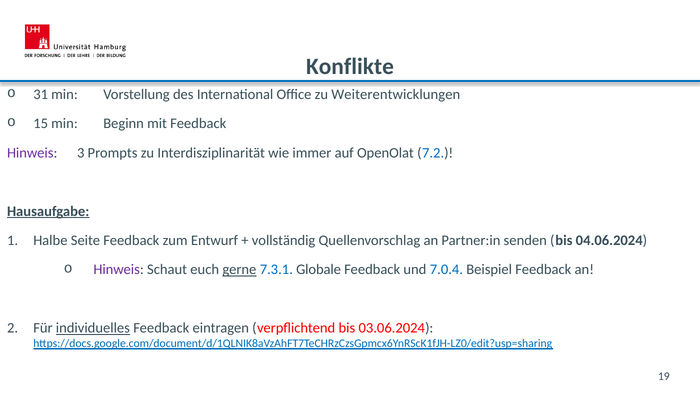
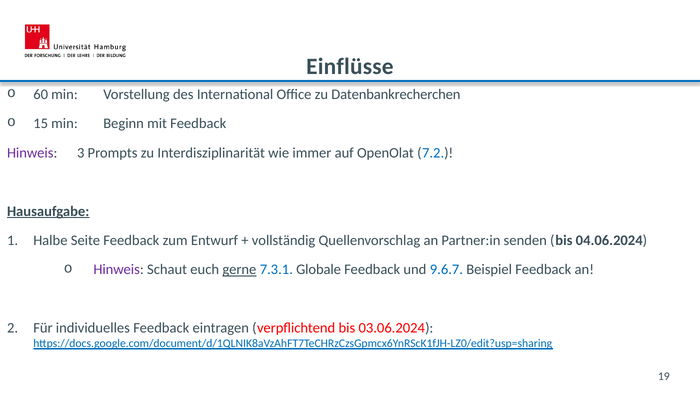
Konflikte: Konflikte -> Einflüsse (350, 67)
31: 31 -> 60 (41, 94)
Weiterentwicklungen: Weiterentwicklungen -> Datenbankrecherchen (396, 94)
7.0.4: 7.0.4 -> 9.6.7 (446, 269)
individuelles underline: present -> none (93, 328)
